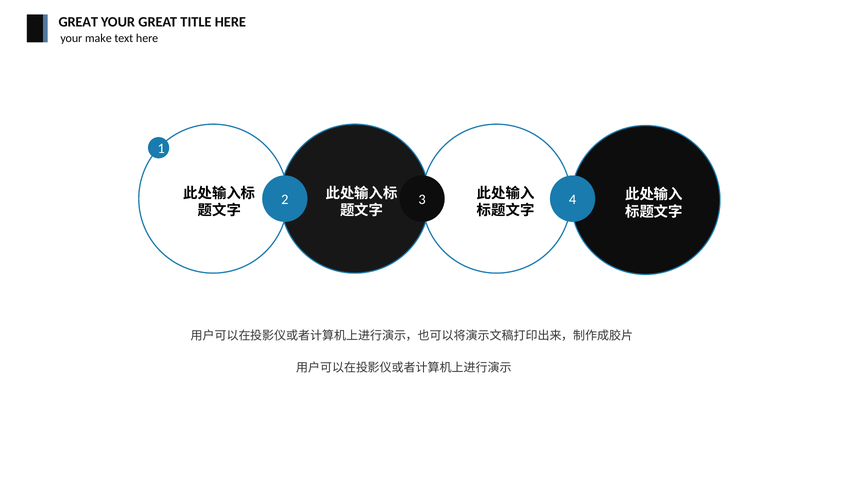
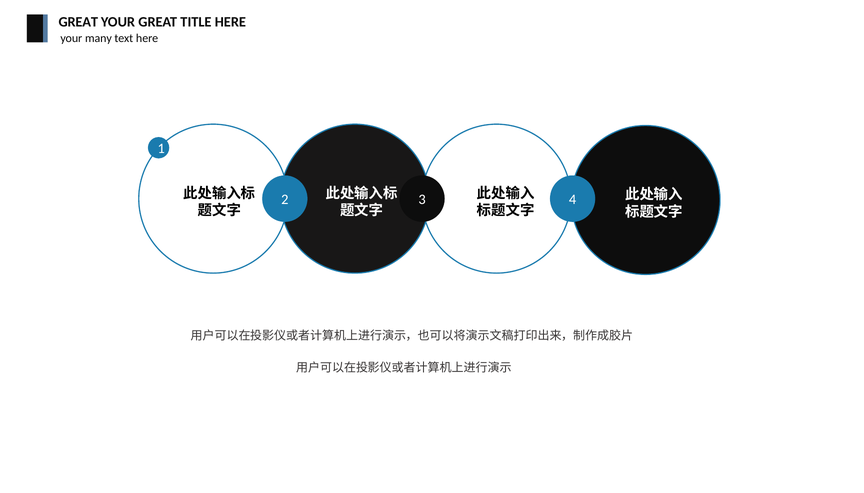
make: make -> many (98, 38)
